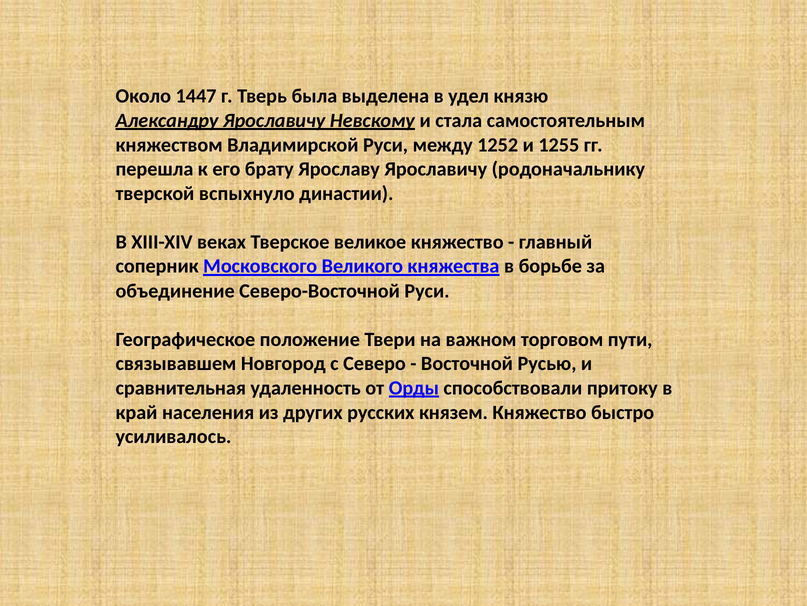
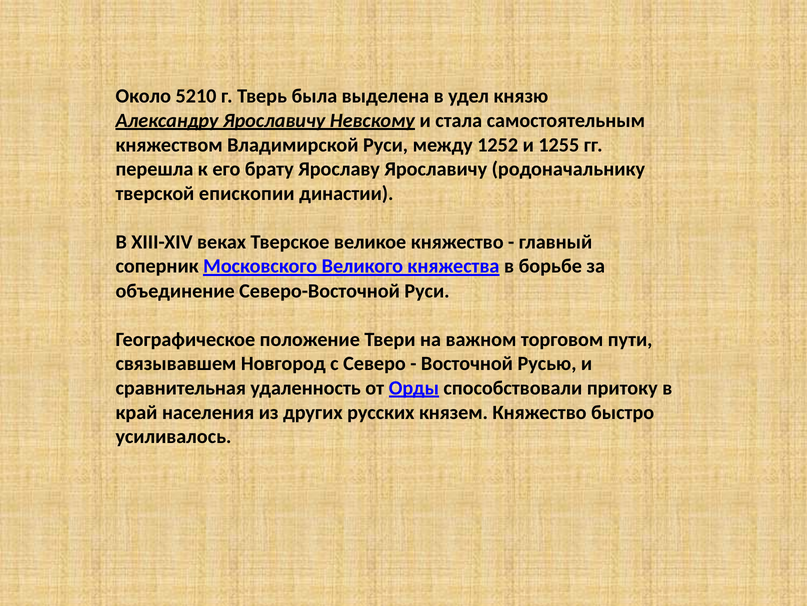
1447: 1447 -> 5210 (196, 96)
вспыхнуло: вспыхнуло -> епископии (247, 193)
